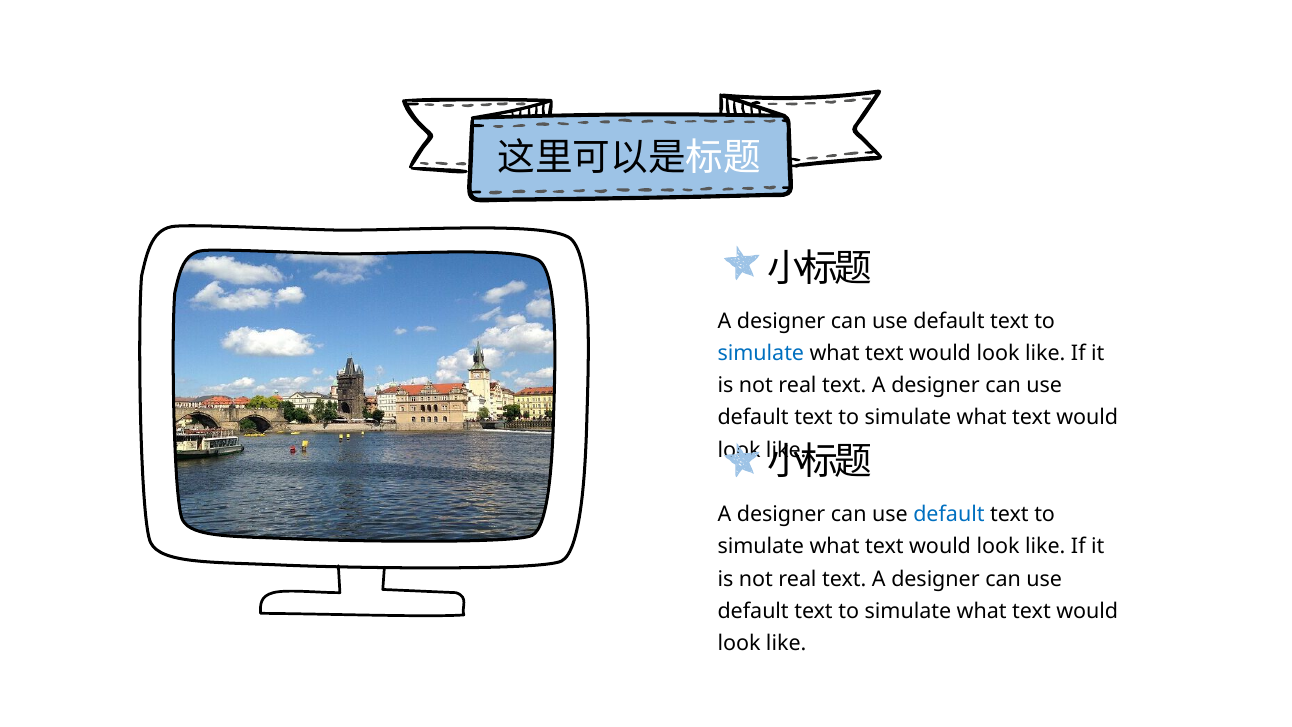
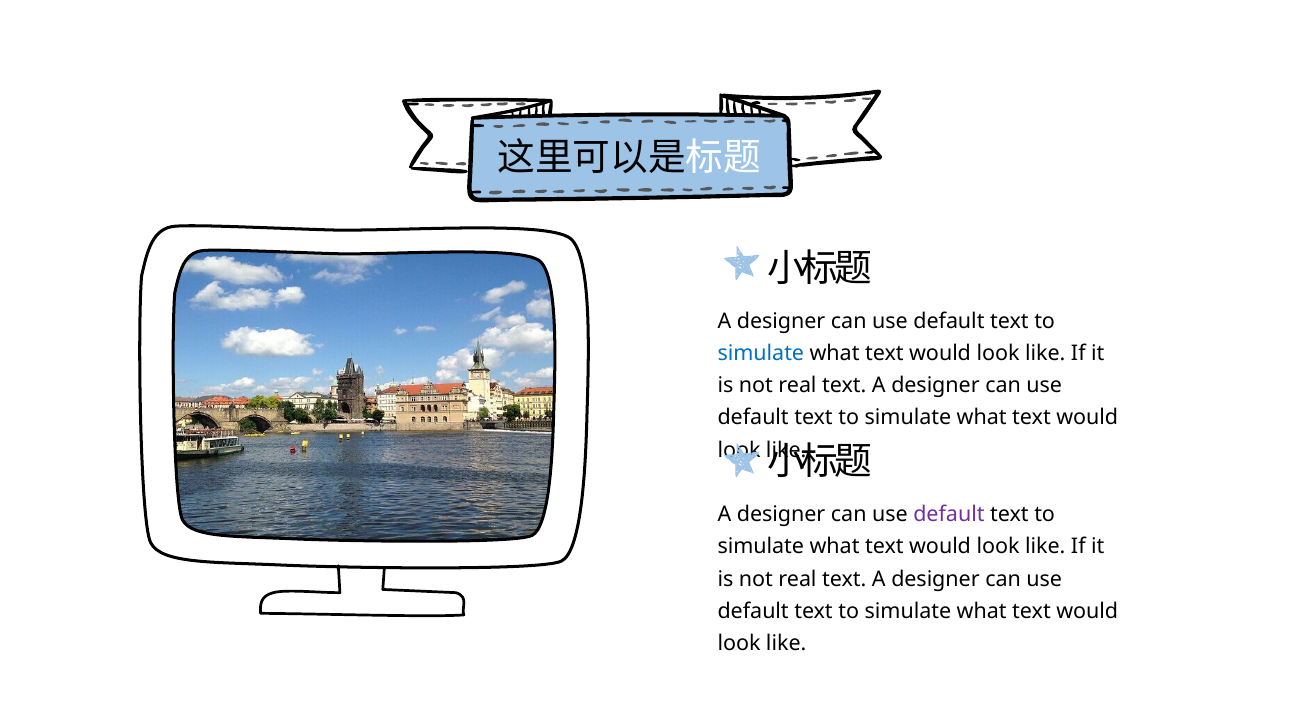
default colour: blue -> purple (949, 514)
